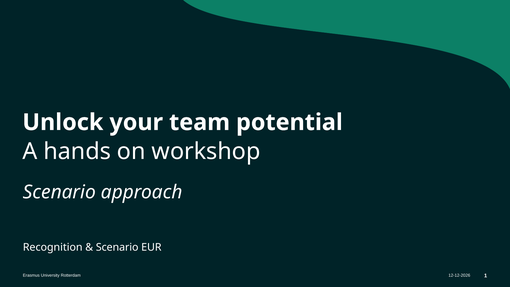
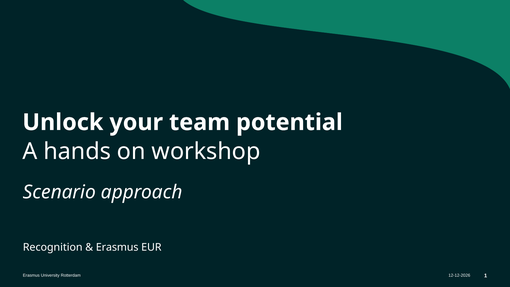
Scenario: Scenario -> Erasmus (117, 247)
